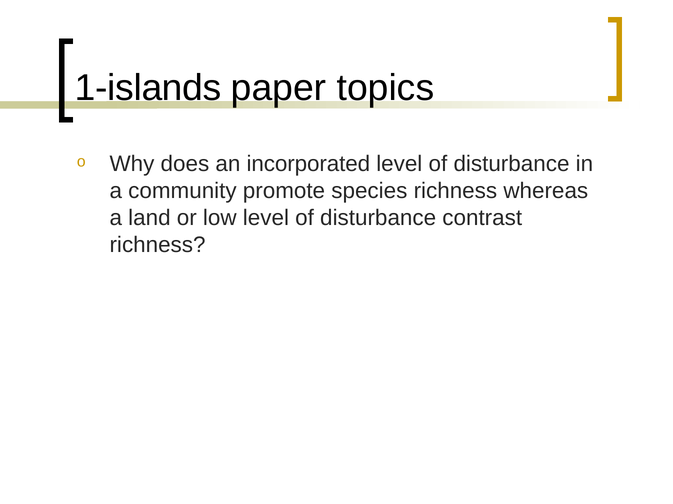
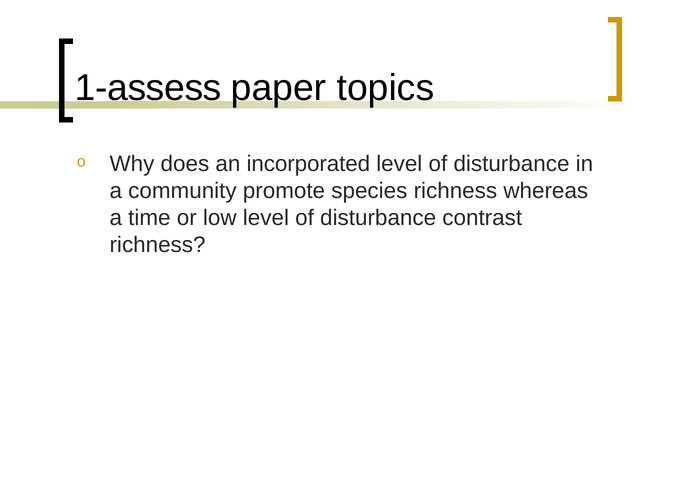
1-islands: 1-islands -> 1-assess (148, 88)
land: land -> time (149, 218)
